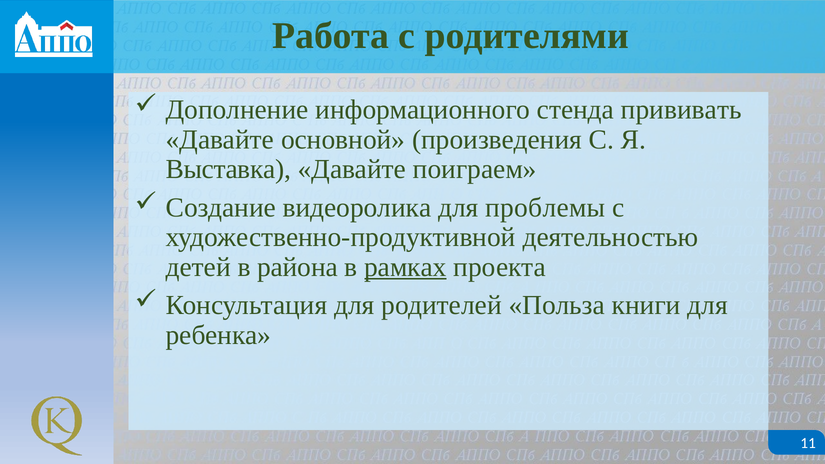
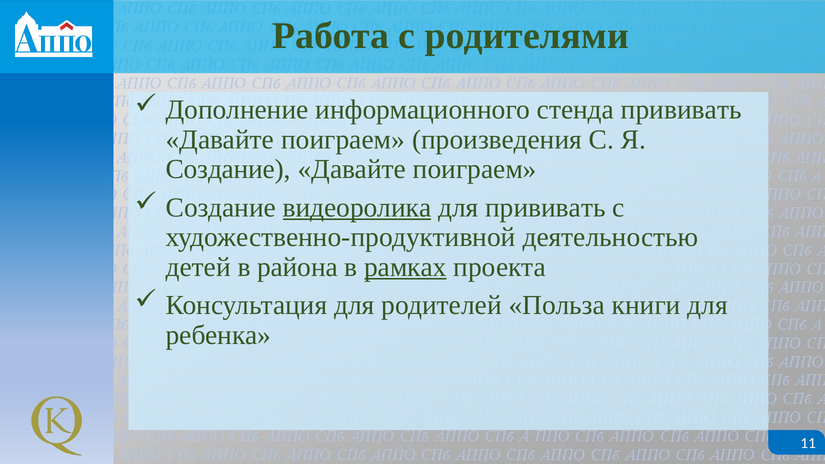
основной: основной -> поиграем (343, 140)
Выставка: Выставка -> Создание (228, 169)
видеоролика underline: none -> present (357, 208)
для проблемы: проблемы -> прививать (545, 208)
